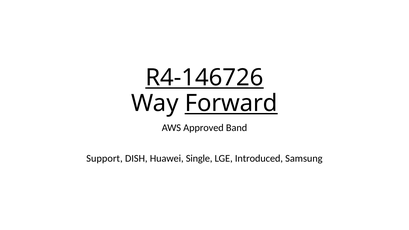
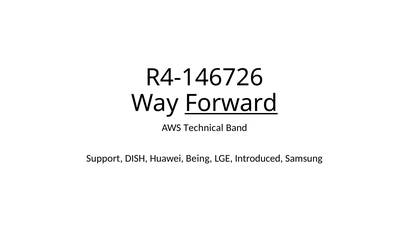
R4-146726 underline: present -> none (204, 78)
Approved: Approved -> Technical (203, 128)
Single: Single -> Being (199, 158)
